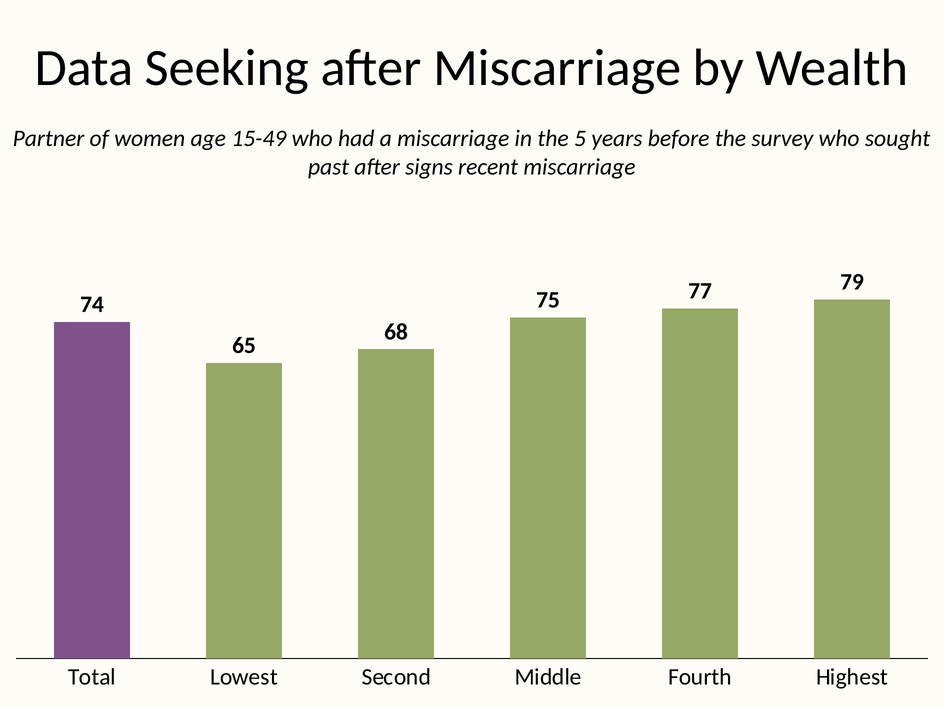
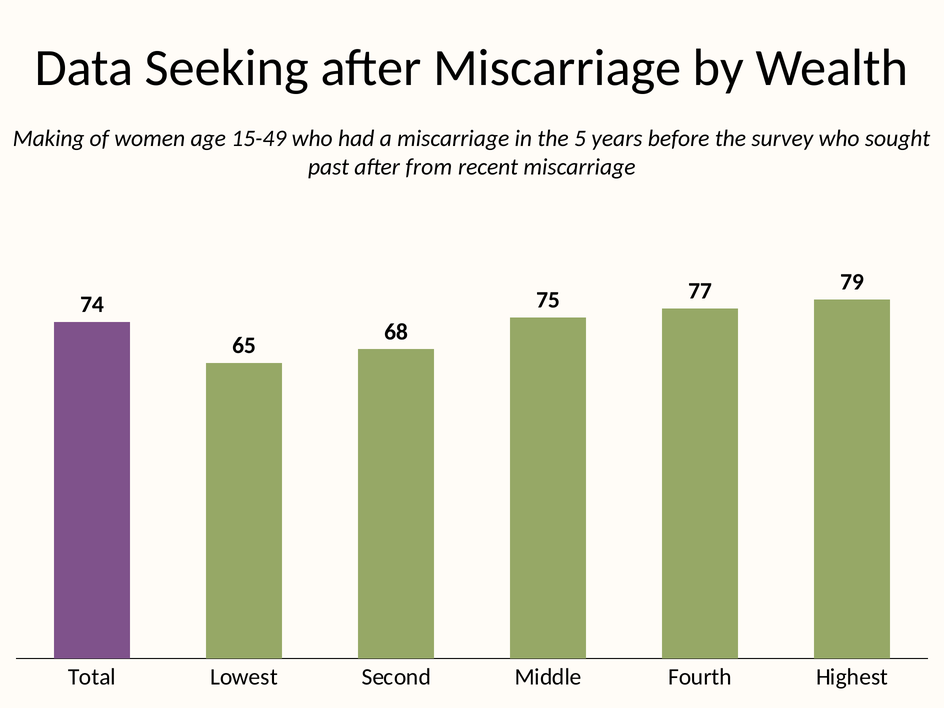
Partner: Partner -> Making (49, 138)
signs: signs -> from (429, 167)
